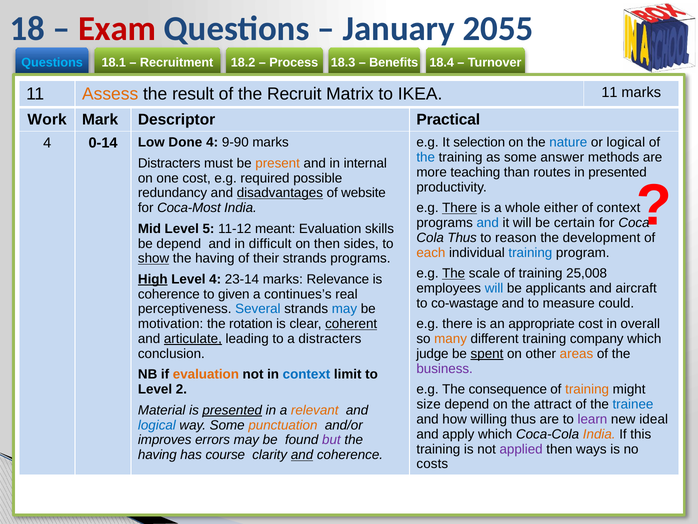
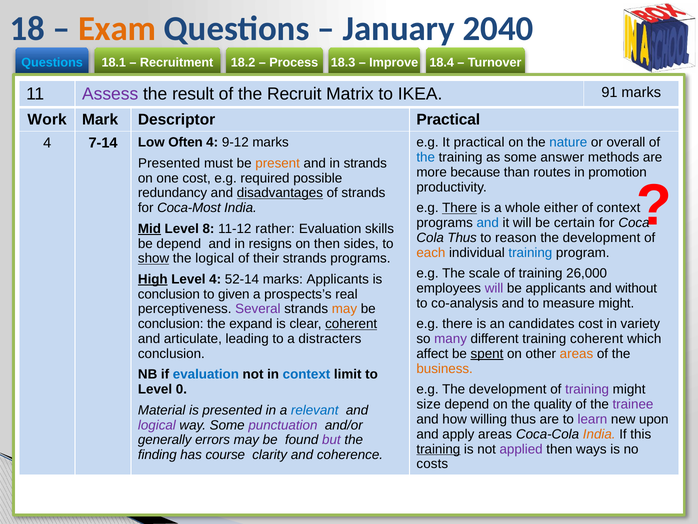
Exam colour: red -> orange (117, 29)
2055: 2055 -> 2040 (498, 29)
Benefits: Benefits -> Improve (394, 63)
Assess colour: orange -> purple (110, 94)
IKEA 11: 11 -> 91 (609, 92)
It selection: selection -> practical (479, 142)
or logical: logical -> overall (626, 142)
0-14: 0-14 -> 7-14 (103, 143)
Done: Done -> Often (186, 142)
9-90: 9-90 -> 9-12 (235, 142)
Distracters: Distracters -> Presented (169, 163)
in internal: internal -> strands (365, 163)
teaching: teaching -> because (475, 172)
in presented: presented -> promotion (618, 172)
of website: website -> strands (363, 193)
Mid underline: none -> present (149, 228)
5: 5 -> 8 (208, 228)
meant: meant -> rather (275, 228)
difficult: difficult -> resigns (270, 243)
having: having -> logical (215, 258)
The underline: present -> none (454, 273)
25,008: 25,008 -> 26,000 (587, 273)
23-14: 23-14 -> 52-14 (242, 279)
marks Relevance: Relevance -> Applicants (338, 279)
will colour: blue -> purple (494, 288)
aircraft: aircraft -> without (636, 288)
coherence: coherence -> conclusion (169, 294)
continues’s: continues’s -> prospects’s (298, 294)
co-wastage: co-wastage -> co-analysis (465, 303)
measure could: could -> might (616, 303)
Several colour: blue -> purple (258, 309)
may colour: blue -> orange (344, 309)
motivation: motivation -> conclusion (171, 324)
rotation: rotation -> expand (251, 324)
appropriate: appropriate -> candidates (541, 324)
overall: overall -> variety (640, 324)
articulate underline: present -> none (193, 339)
many colour: orange -> purple (451, 339)
training company: company -> coherent (597, 339)
judge: judge -> affect (432, 353)
business colour: purple -> orange (445, 368)
evaluation colour: orange -> blue (206, 374)
2: 2 -> 0 (181, 389)
e.g The consequence: consequence -> development (508, 389)
training colour: orange -> purple (587, 389)
attract: attract -> quality (553, 404)
trainee colour: blue -> purple (633, 404)
presented underline: present -> none (232, 410)
relevant colour: orange -> blue (315, 410)
ideal: ideal -> upon (654, 419)
logical colour: blue -> purple (157, 425)
punctuation colour: orange -> purple (283, 425)
apply which: which -> areas (495, 434)
improves: improves -> generally (165, 440)
training underline: none -> present (438, 449)
having: having -> finding (157, 454)
and underline: present -> none (302, 454)
